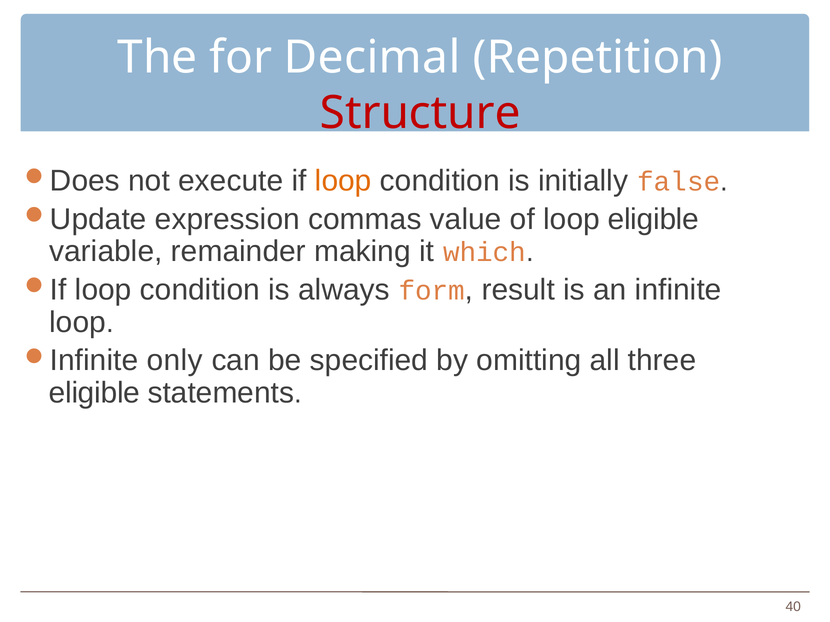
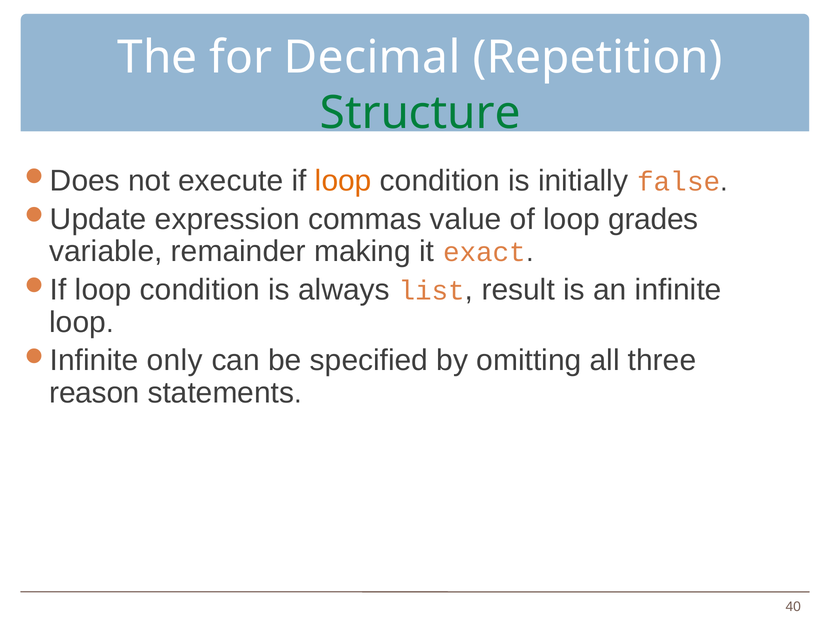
Structure colour: red -> green (420, 113)
loop eligible: eligible -> grades (653, 219)
which: which -> exact (485, 253)
form: form -> list (432, 291)
eligible: eligible -> reason (94, 393)
